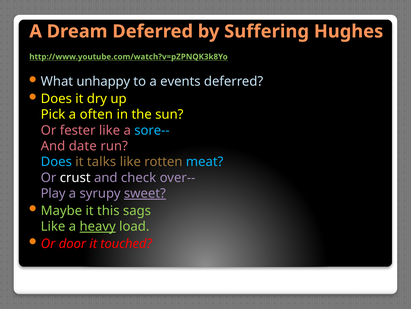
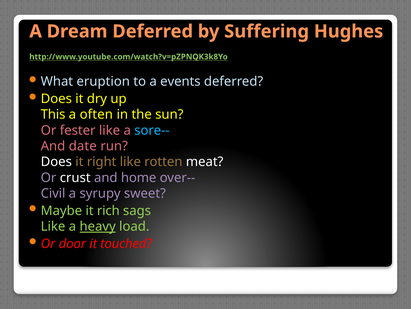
unhappy: unhappy -> eruption (103, 81)
Pick: Pick -> This (53, 114)
Does colour: light blue -> white (56, 162)
talks: talks -> right (102, 162)
meat colour: light blue -> white (205, 162)
check: check -> home (139, 177)
Play: Play -> Civil (53, 193)
sweet underline: present -> none (145, 193)
this: this -> rich (108, 210)
